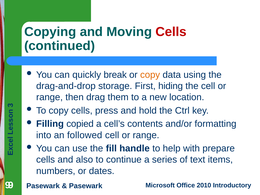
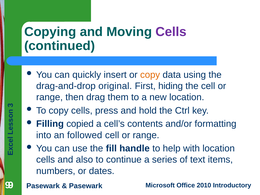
Cells colour: red -> purple (171, 32)
break: break -> insert (115, 75)
storage: storage -> original (115, 86)
with prepare: prepare -> location (219, 148)
